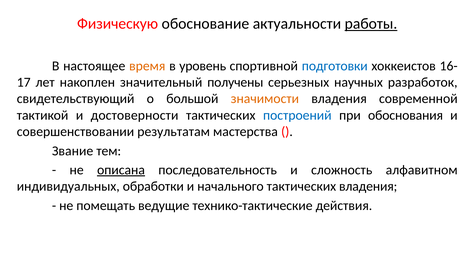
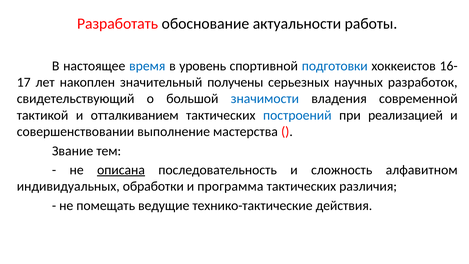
Физическую: Физическую -> Разработать (118, 24)
работы underline: present -> none (371, 24)
время colour: orange -> blue (147, 66)
значимости colour: orange -> blue (265, 99)
достоверности: достоверности -> отталкиванием (135, 115)
обоснования: обоснования -> реализацией (406, 115)
результатам: результатам -> выполнение (174, 132)
начального: начального -> программа (230, 186)
тактических владения: владения -> различия (368, 186)
